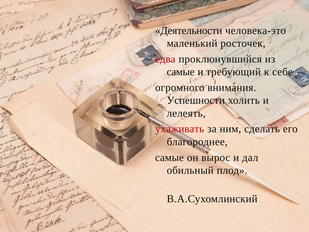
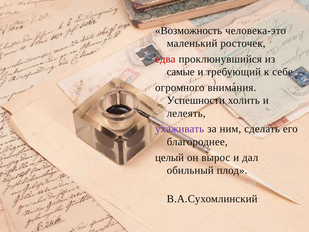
Деятельности: Деятельности -> Возможность (189, 30)
ухаживать colour: red -> purple (180, 129)
самые: самые -> целый (170, 157)
